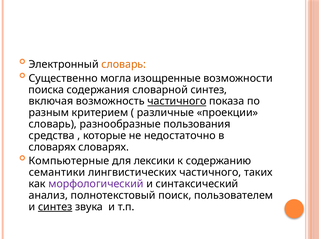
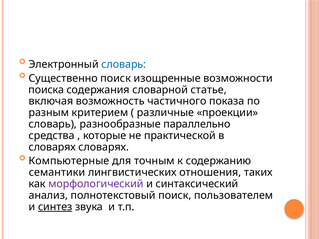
словарь colour: orange -> blue (124, 65)
Существенно могла: могла -> поиск (116, 78)
словарной синтез: синтез -> статье (209, 90)
частичного underline: present -> none (177, 101)
пользования: пользования -> параллельно (197, 124)
недостаточно: недостаточно -> практической (180, 136)
лексики: лексики -> точным (154, 161)
лингвистических частичного: частичного -> отношения (210, 173)
